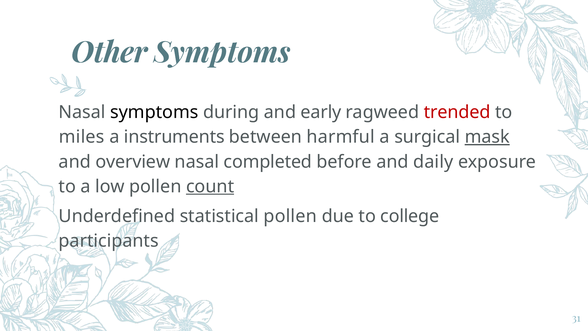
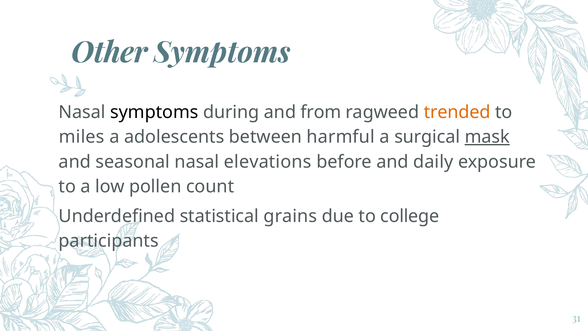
early: early -> from (321, 112)
trended colour: red -> orange (457, 112)
instruments: instruments -> adolescents (174, 137)
overview: overview -> seasonal (133, 162)
completed: completed -> elevations (268, 162)
count underline: present -> none (210, 186)
statistical pollen: pollen -> grains (290, 216)
